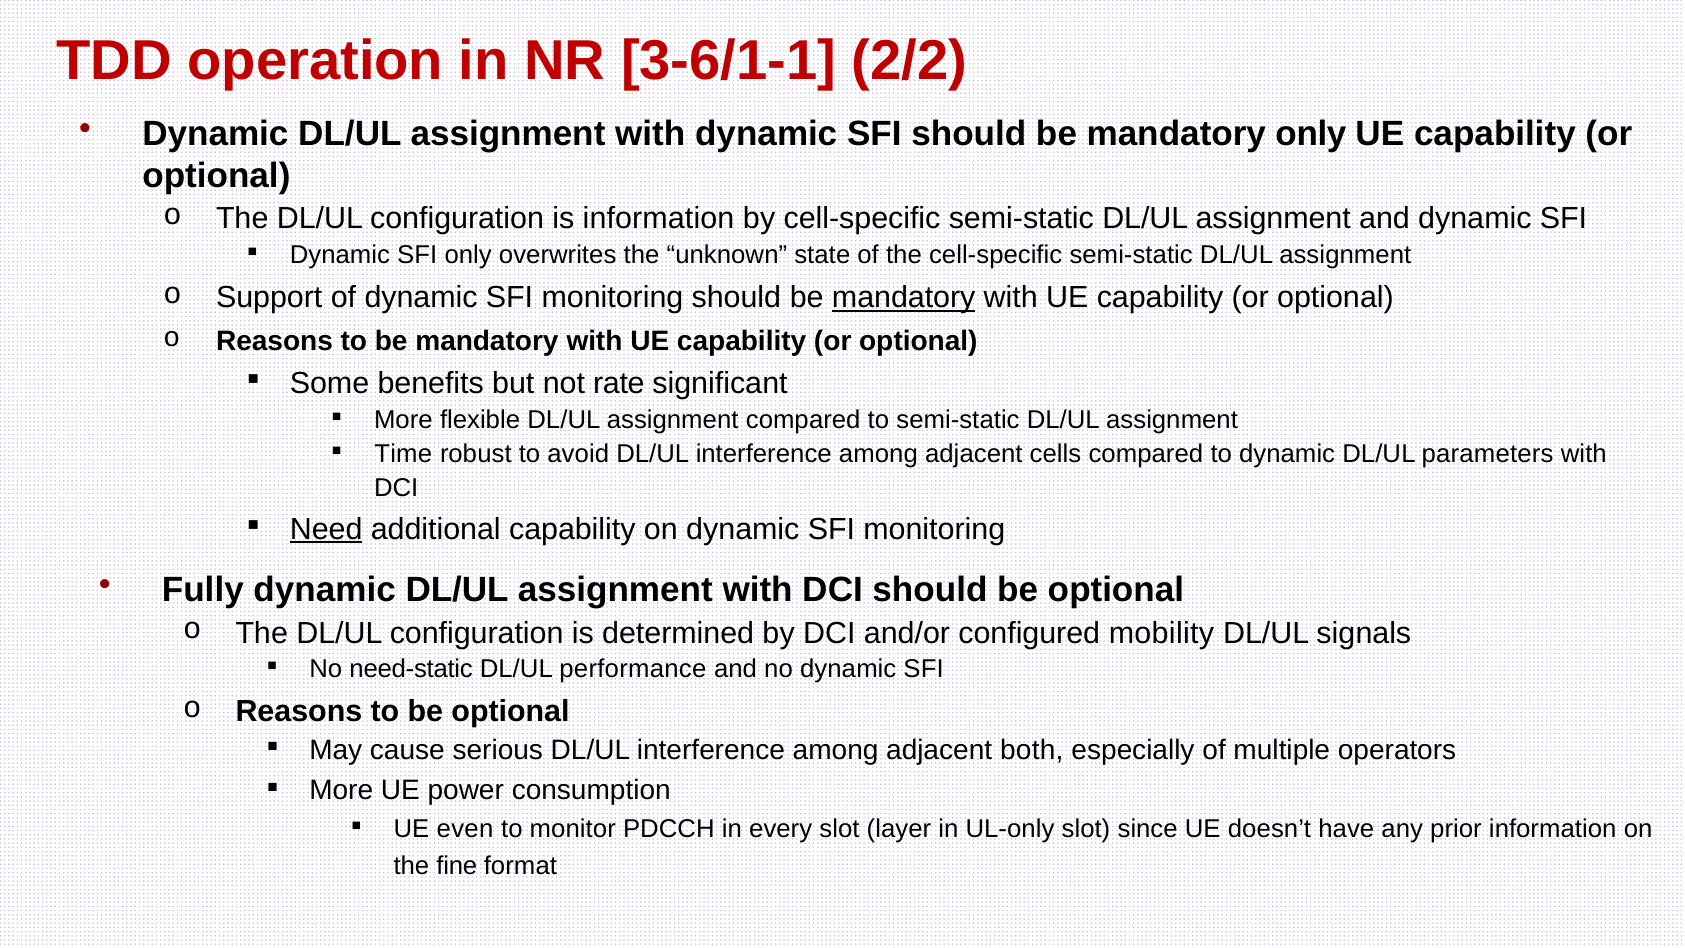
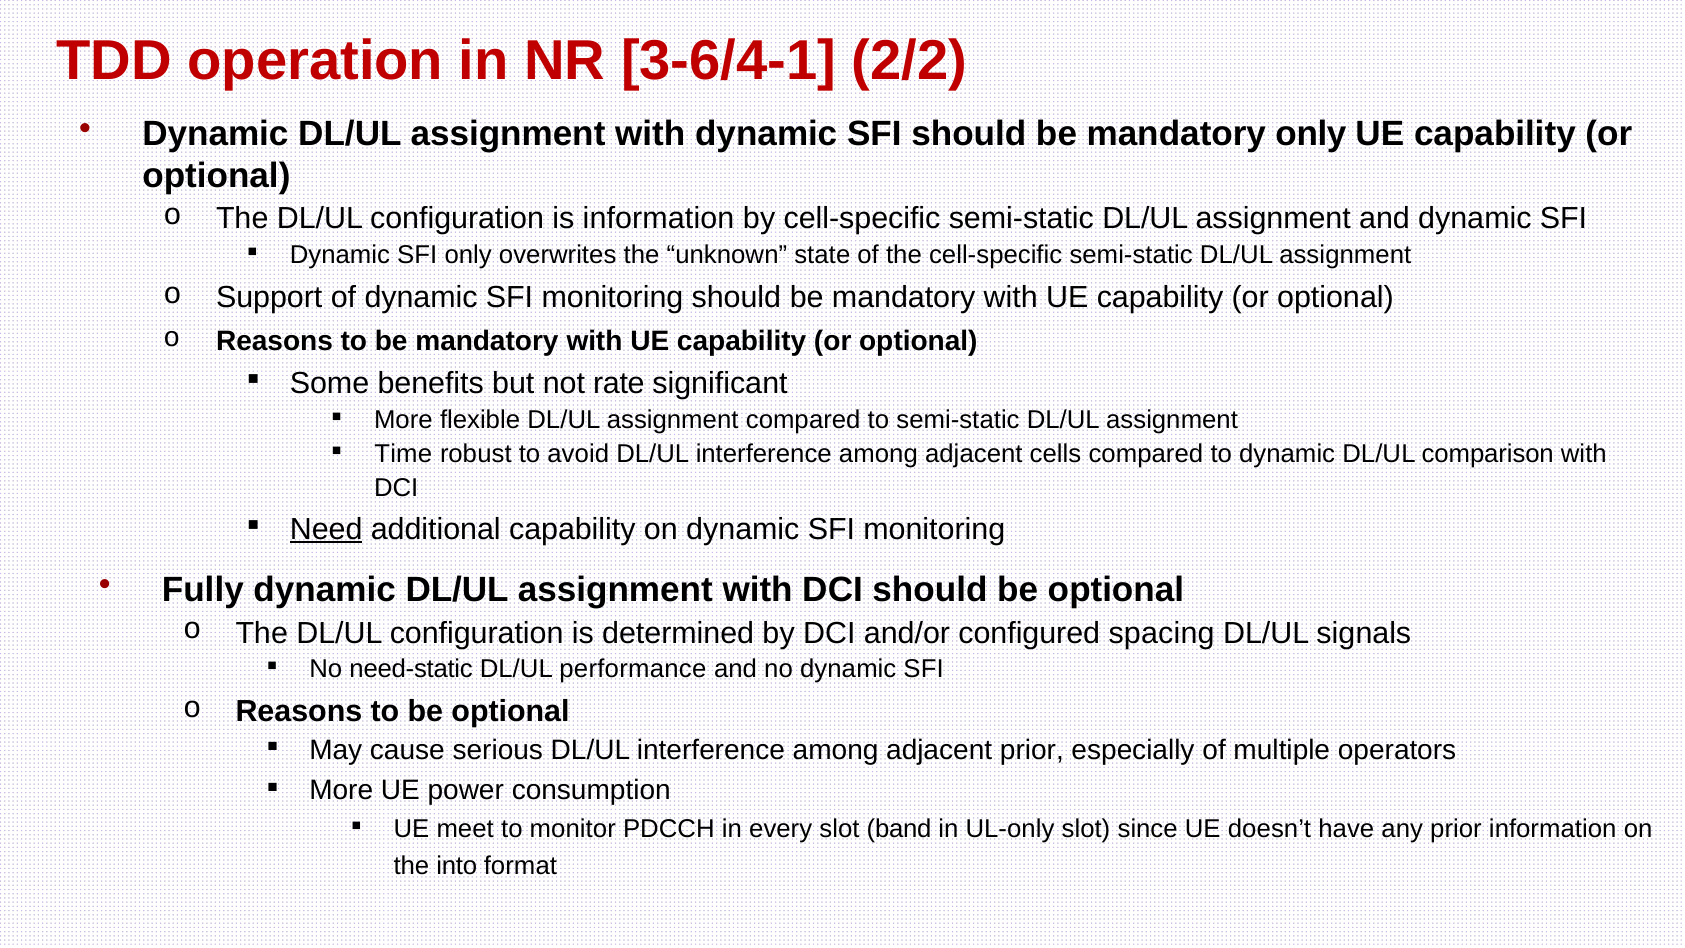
3-6/1-1: 3-6/1-1 -> 3-6/4-1 (729, 61)
mandatory underline: present -> none (904, 298)
parameters: parameters -> comparison (1488, 454)
mobility: mobility -> spacing (1162, 633)
adjacent both: both -> prior (1032, 750)
even: even -> meet (465, 829)
layer: layer -> band (899, 829)
fine: fine -> into (457, 866)
